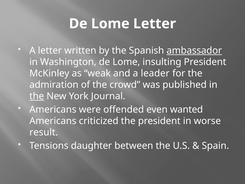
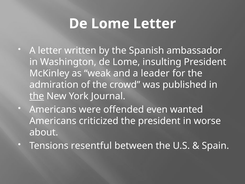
ambassador underline: present -> none (194, 50)
result: result -> about (44, 132)
daughter: daughter -> resentful (91, 146)
